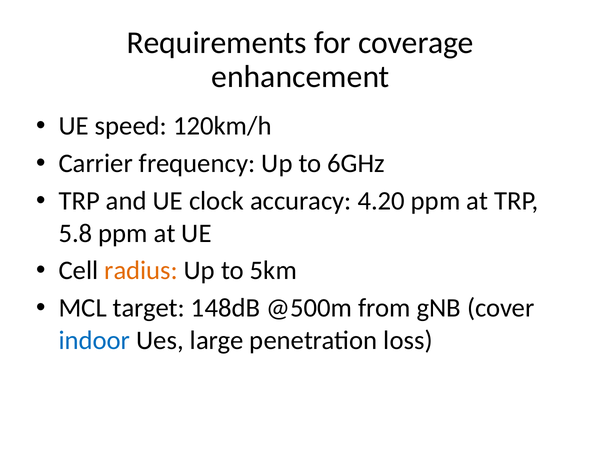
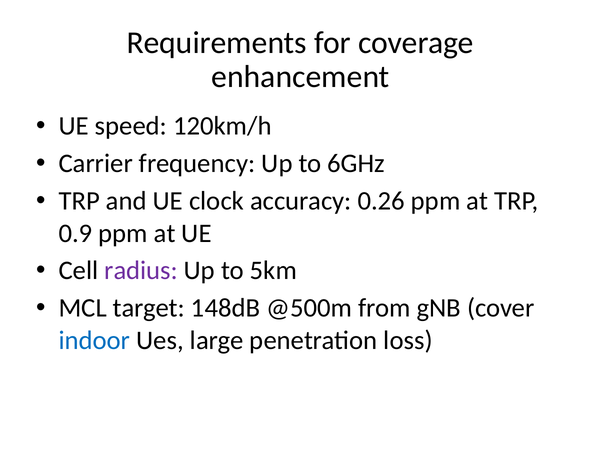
4.20: 4.20 -> 0.26 (381, 201)
5.8: 5.8 -> 0.9 (75, 233)
radius colour: orange -> purple (141, 270)
